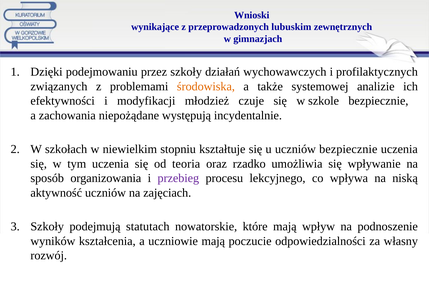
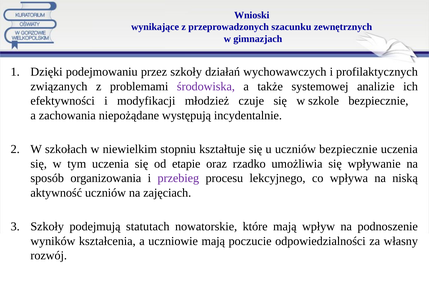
lubuskim: lubuskim -> szacunku (291, 27)
środowiska colour: orange -> purple (206, 86)
teoria: teoria -> etapie (186, 164)
